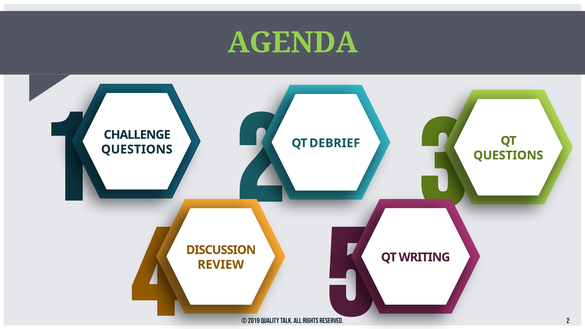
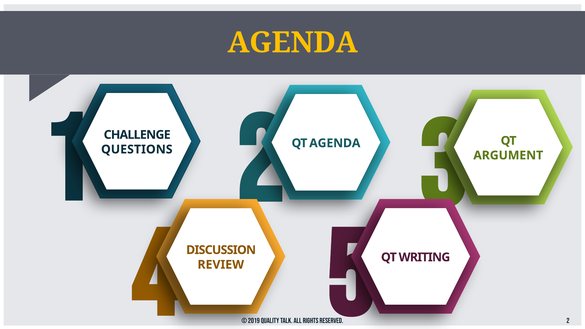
AGENDA colour: light green -> yellow (293, 43)
QT DEBRIEF: DEBRIEF -> AGENDA (335, 143)
QUESTIONS: QUESTIONS -> ARGUMENT (508, 155)
